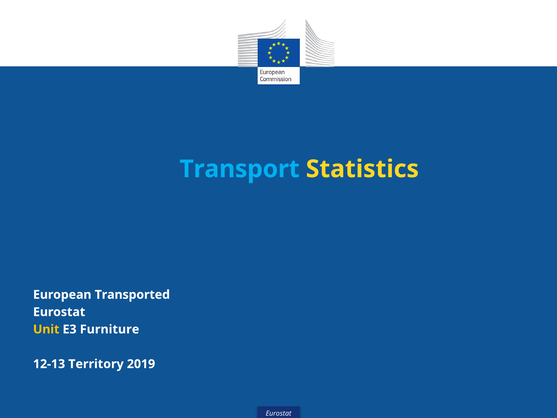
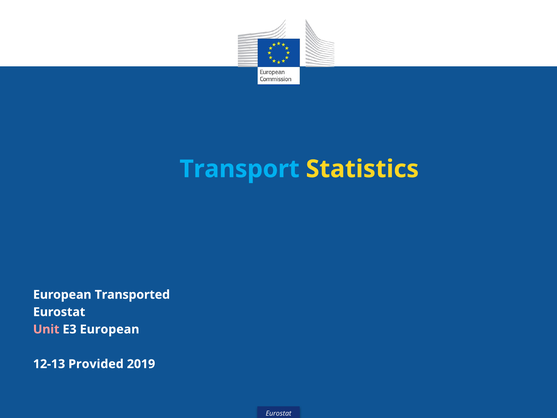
Unit colour: yellow -> pink (46, 329)
E3 Furniture: Furniture -> European (110, 329)
Territory: Territory -> Provided (96, 364)
